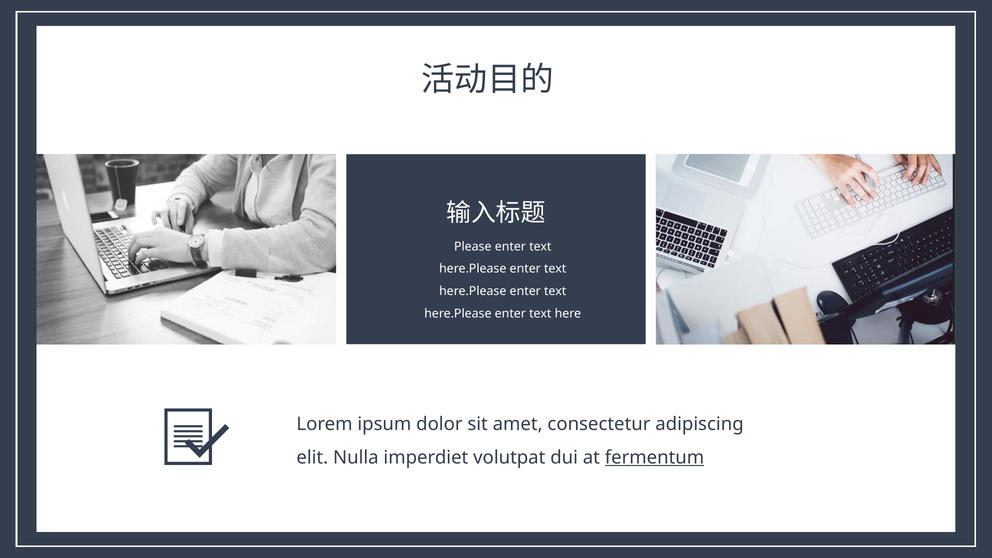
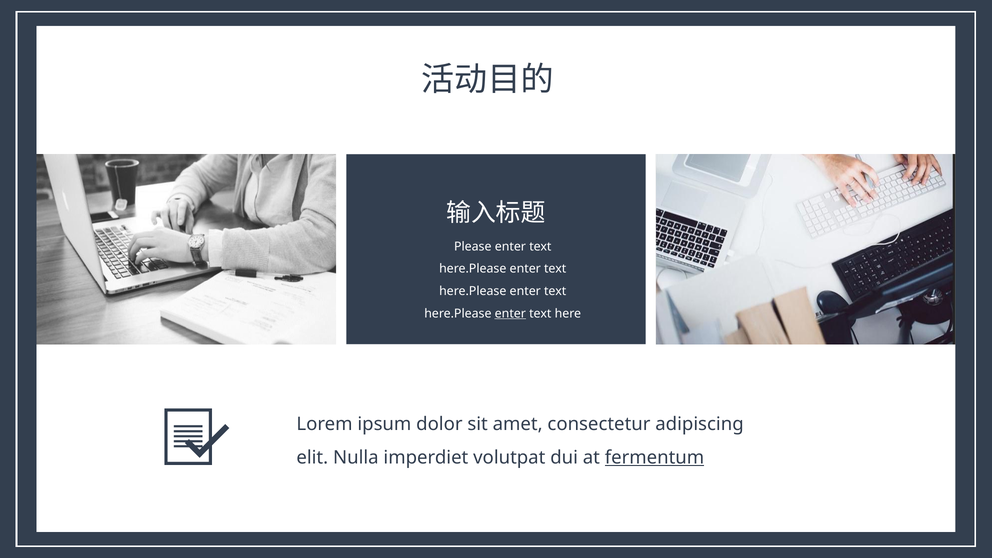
enter underline: none -> present (510, 313)
